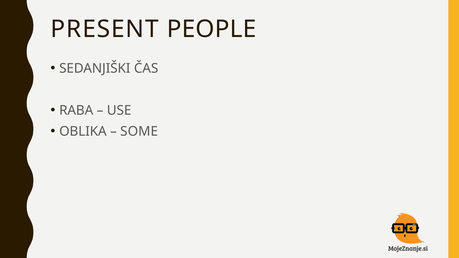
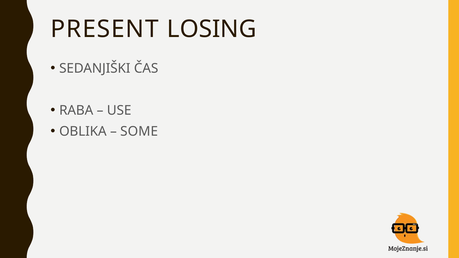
PEOPLE: PEOPLE -> LOSING (212, 29)
